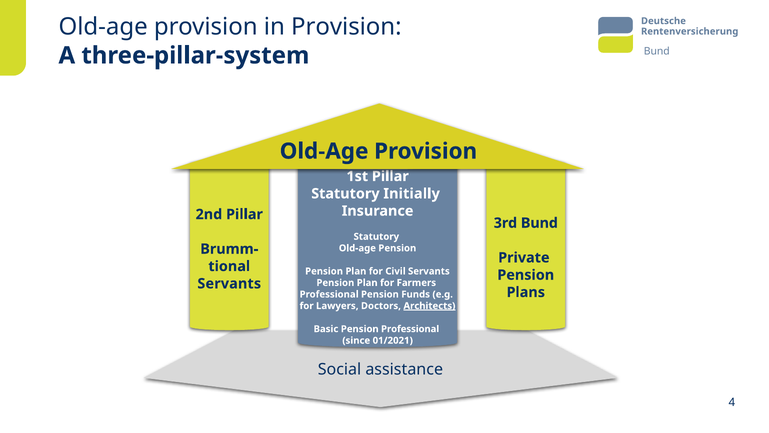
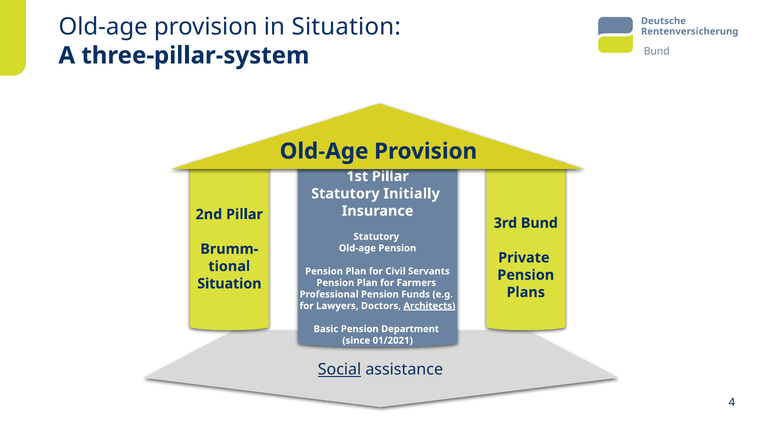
in Provision: Provision -> Situation (346, 27)
Servants: Servants -> Situation (229, 283)
Pension Professional: Professional -> Department (410, 329)
Social underline: none -> present (339, 369)
